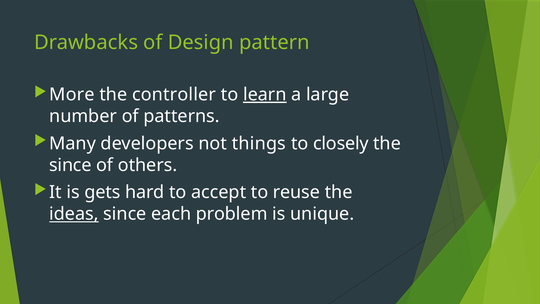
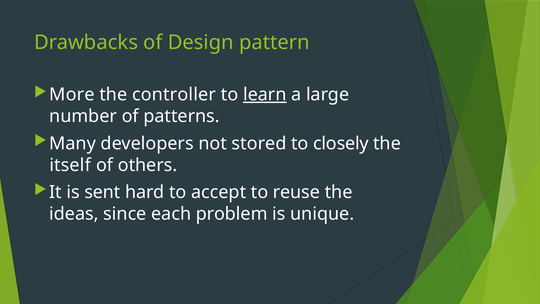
things: things -> stored (259, 143)
since: since -> itself (70, 165)
gets: gets -> sent (102, 192)
ideas underline: present -> none (74, 214)
